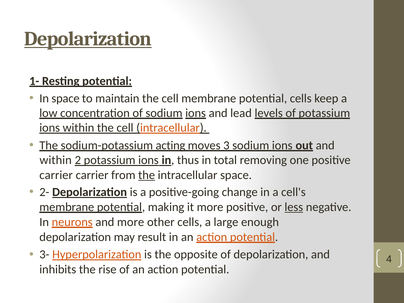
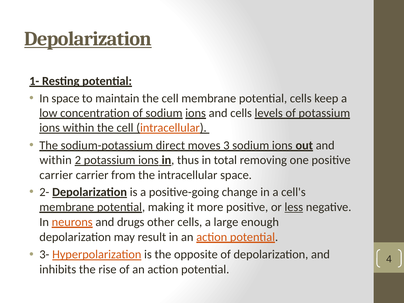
and lead: lead -> cells (241, 113)
acting: acting -> direct (170, 145)
the underline: present -> none (147, 175)
and more: more -> drugs (131, 222)
